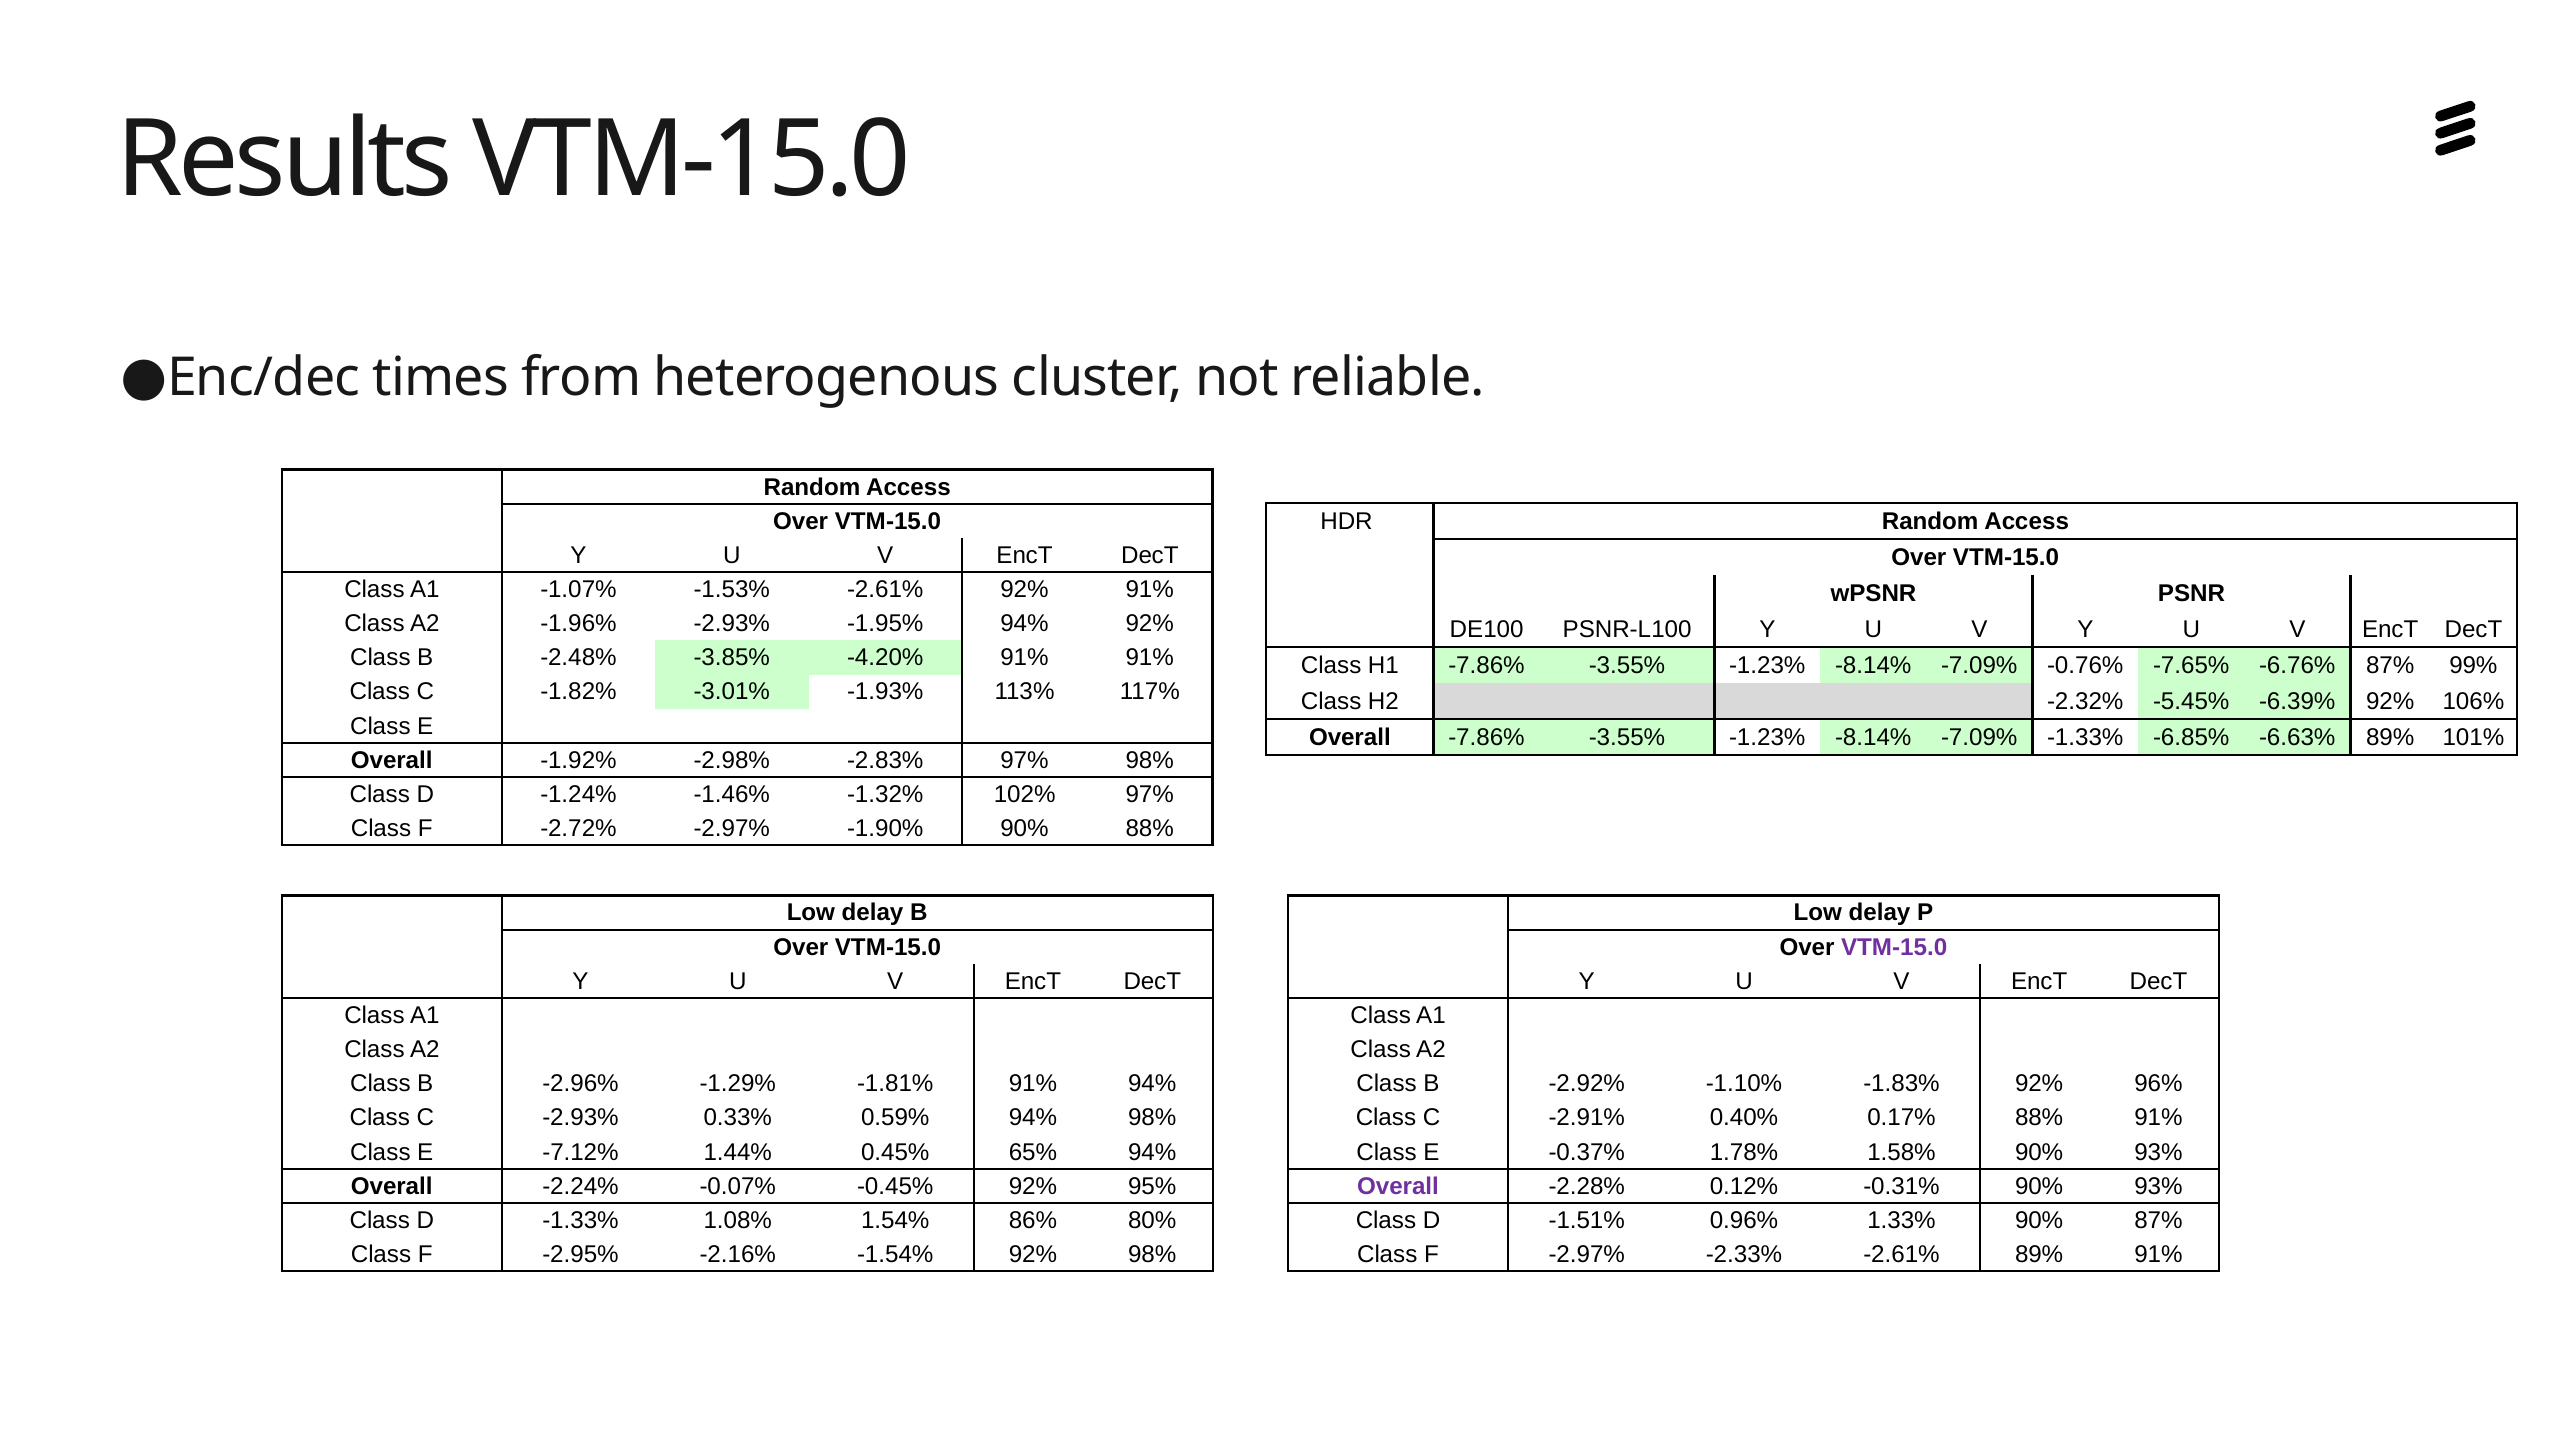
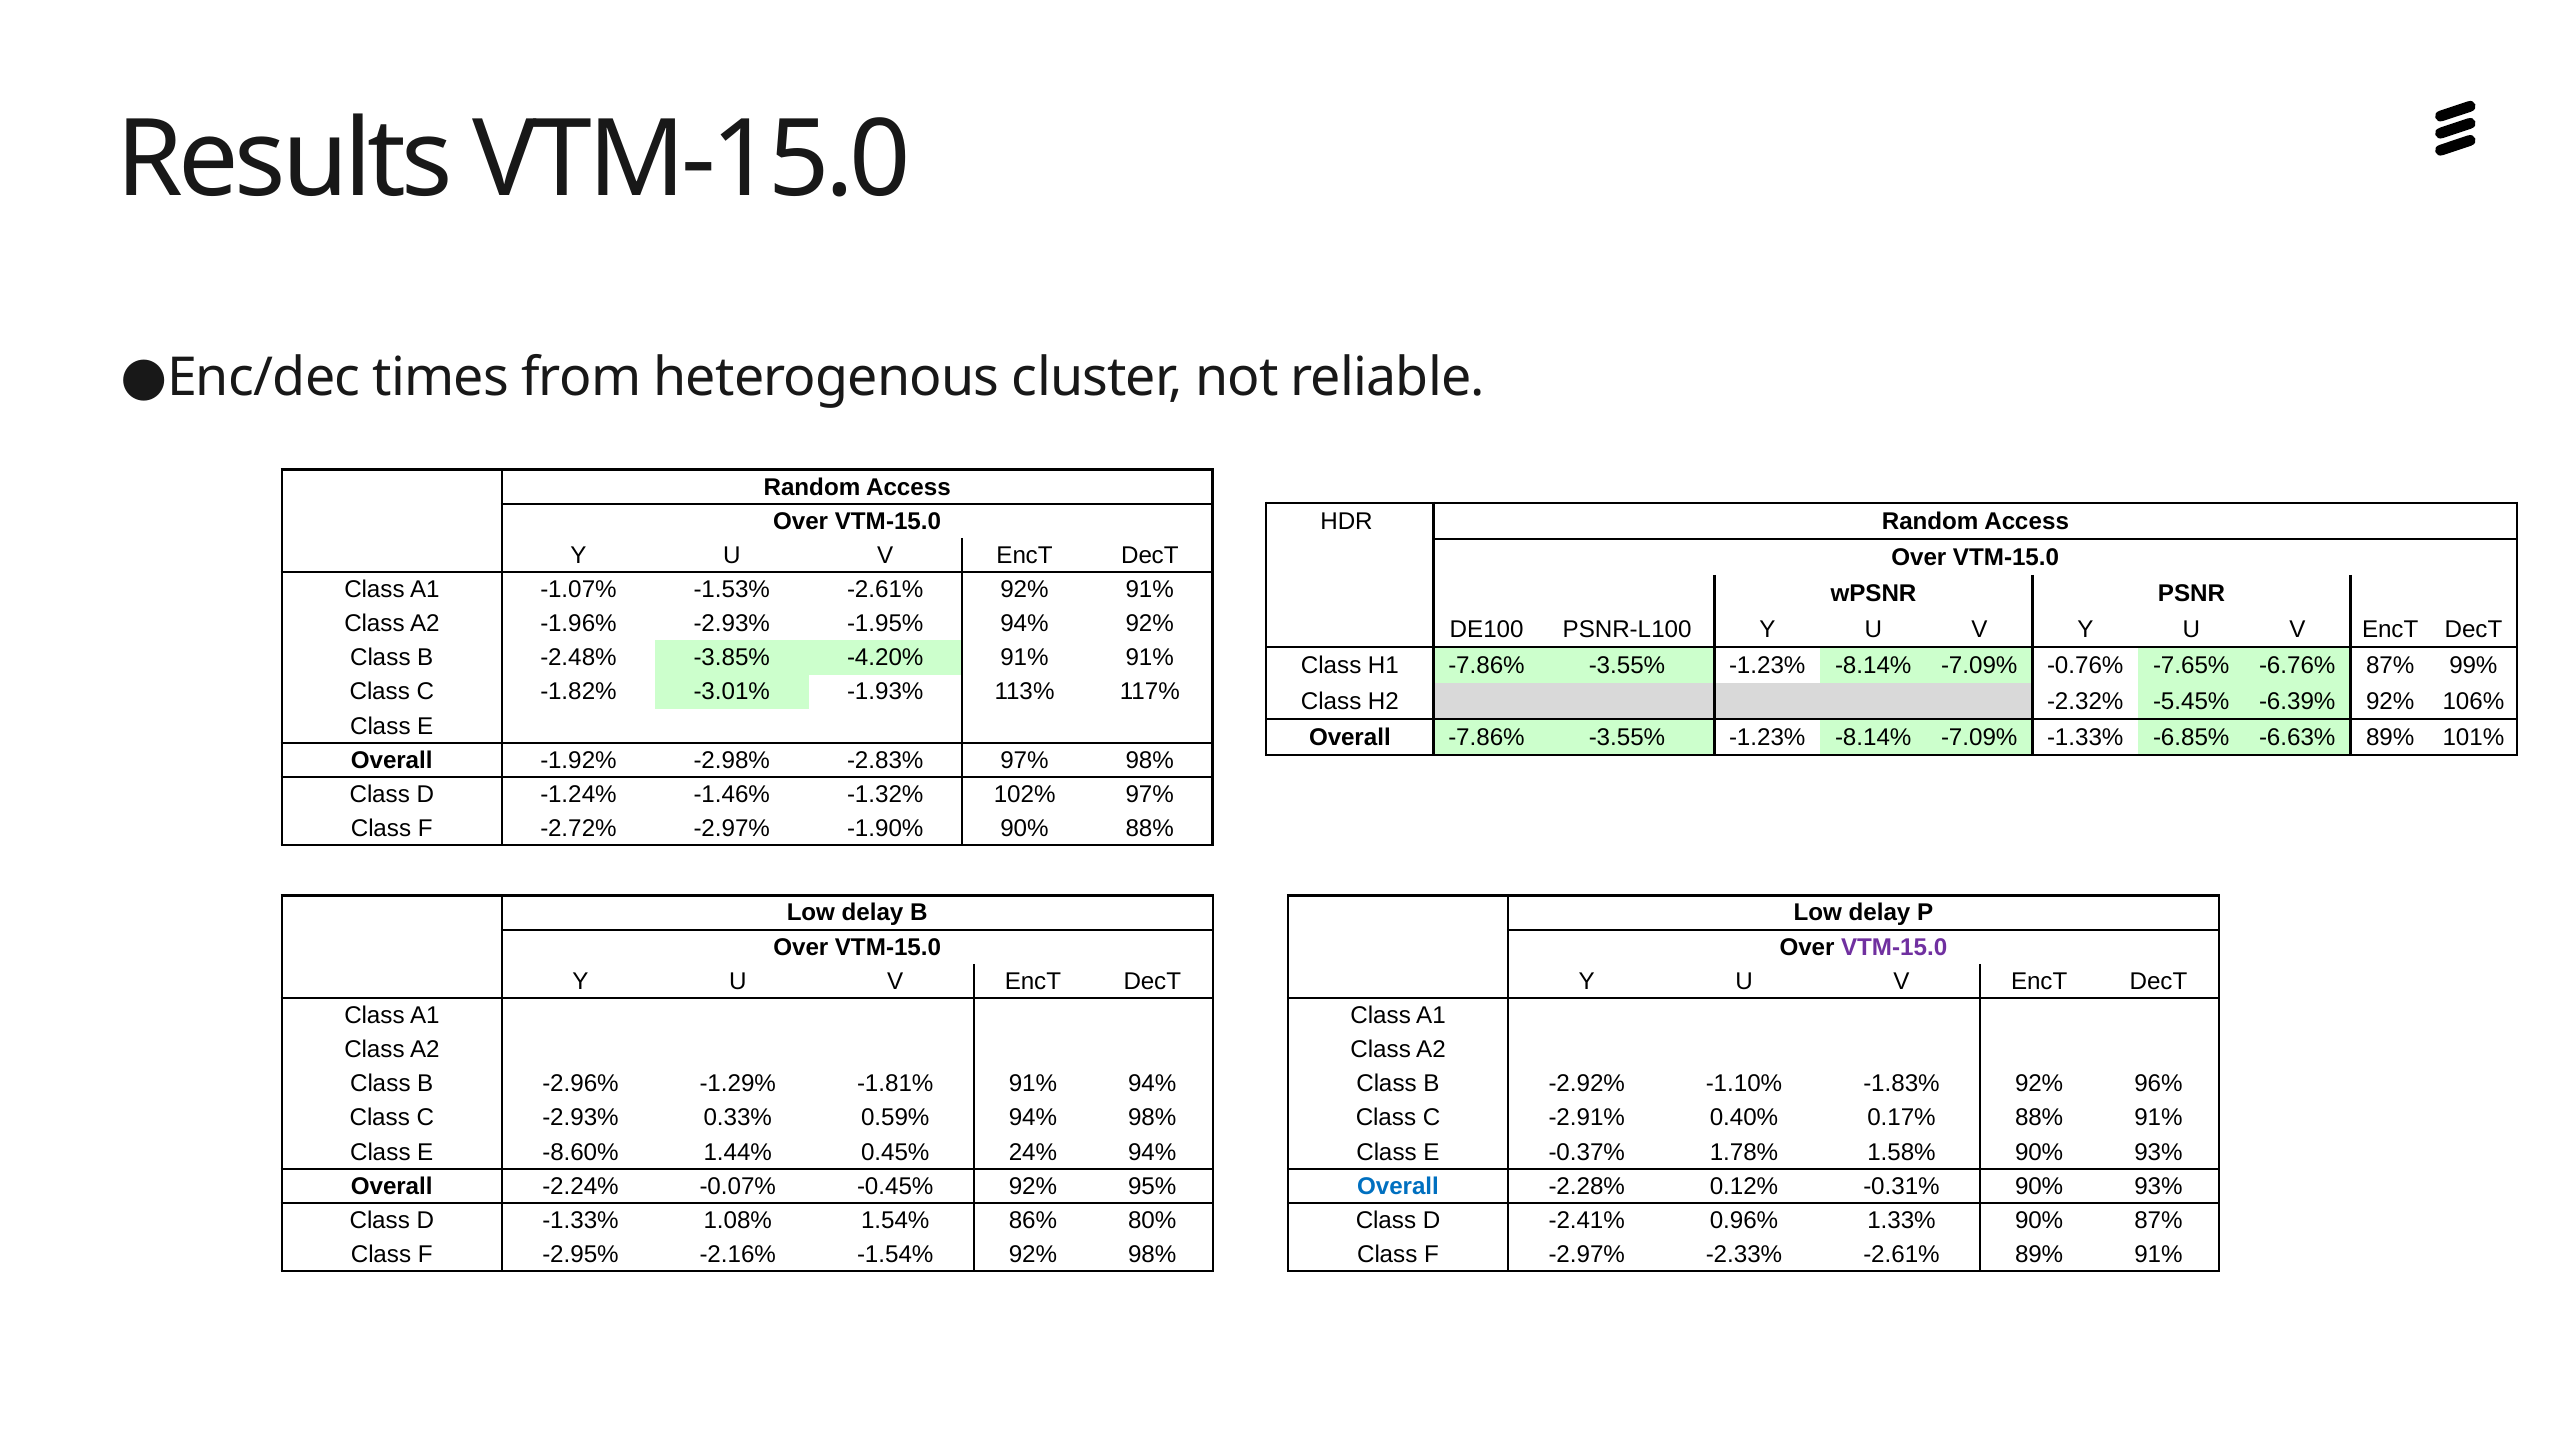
-7.12%: -7.12% -> -8.60% (580, 1152)
65%: 65% -> 24% (1033, 1152)
Overall colour: purple -> blue (1398, 1186)
-1.51%: -1.51% -> -2.41% (1587, 1220)
